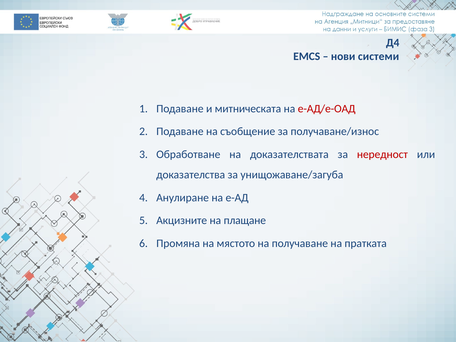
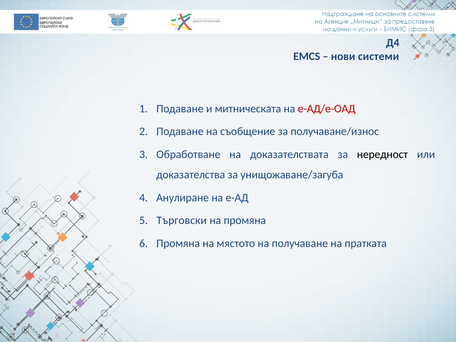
нередност colour: red -> black (382, 154)
Акцизните: Акцизните -> Търговски (182, 220)
на плащане: плащане -> промяна (245, 220)
